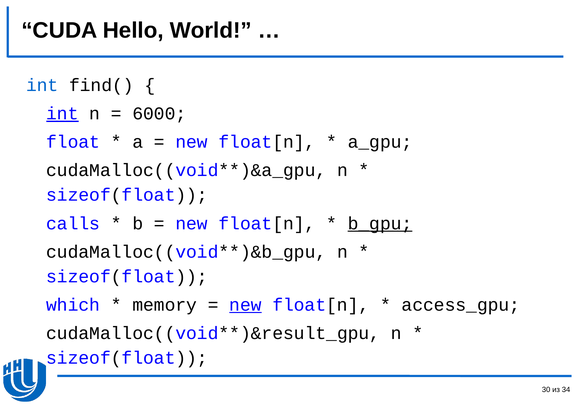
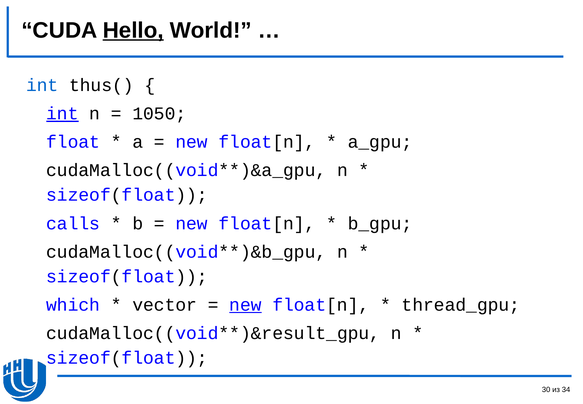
Hello underline: none -> present (133, 30)
find(: find( -> thus( (101, 85)
6000: 6000 -> 1050 (159, 114)
b_gpu underline: present -> none (380, 223)
memory: memory -> vector (165, 305)
access_gpu: access_gpu -> thread_gpu (461, 305)
